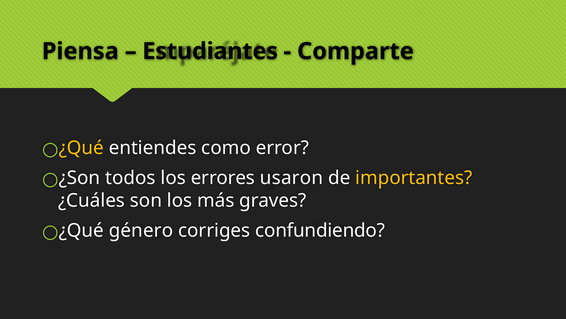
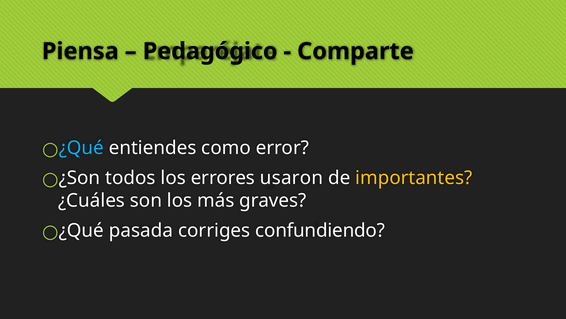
Estudiantes: Estudiantes -> Pedagógico (210, 51)
¿Qué colour: yellow -> light blue (81, 148)
género: género -> pasada (141, 230)
